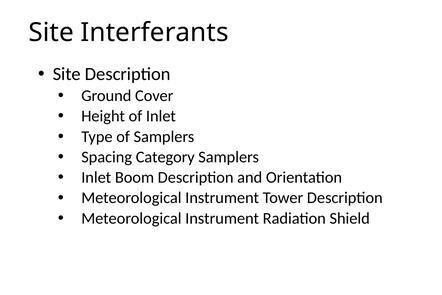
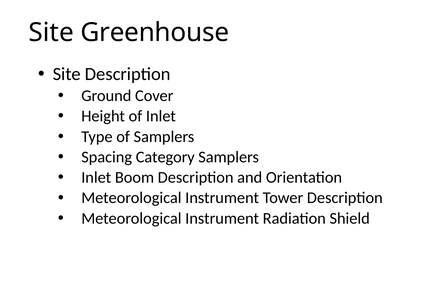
Interferants: Interferants -> Greenhouse (155, 33)
